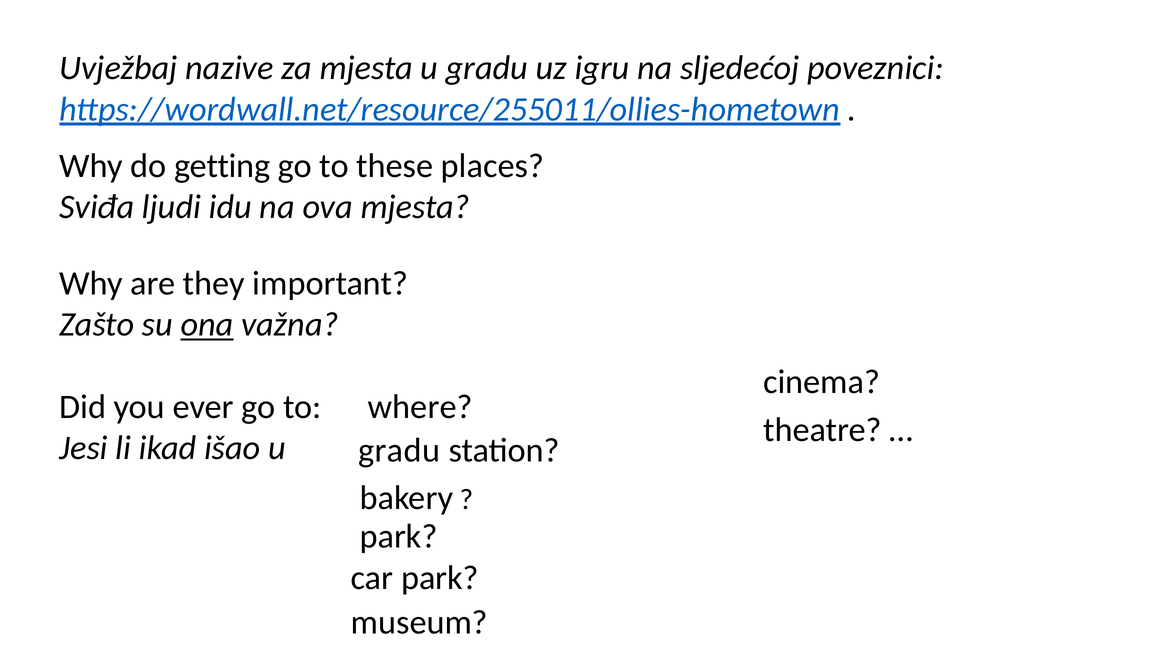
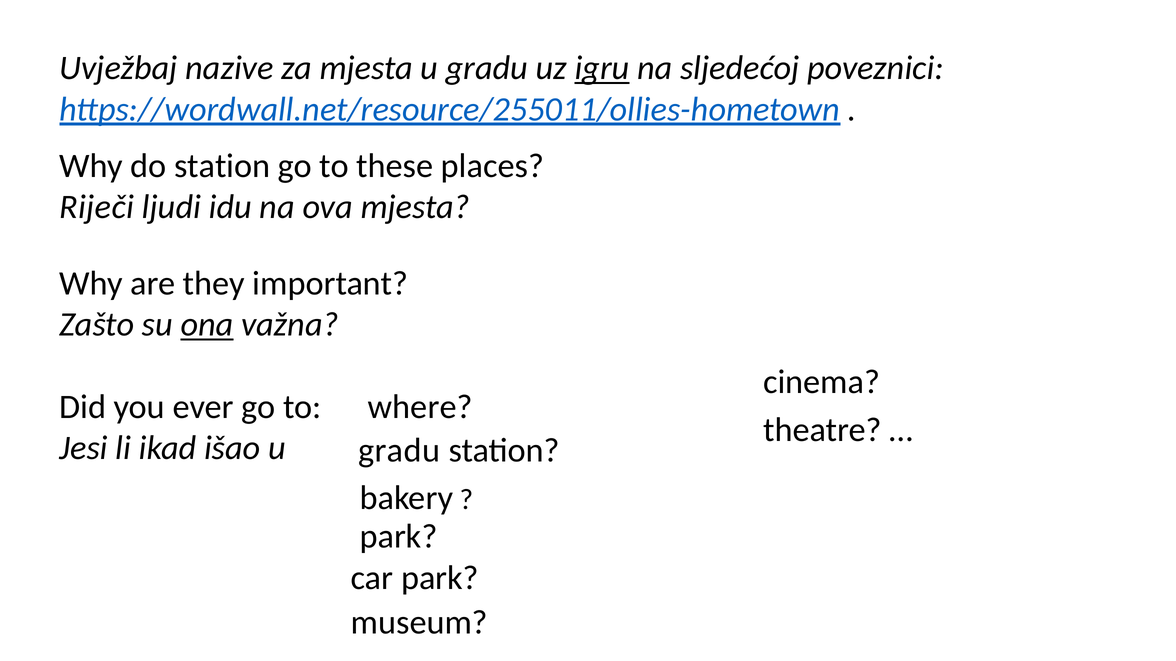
igru underline: none -> present (602, 68)
do getting: getting -> station (222, 166)
Sviđa: Sviđa -> Riječi (97, 207)
